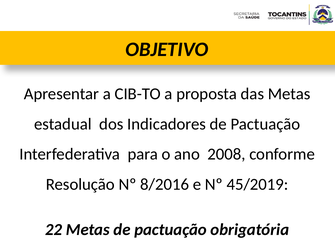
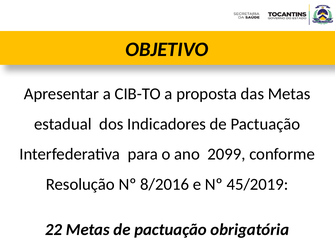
2008: 2008 -> 2099 (226, 154)
